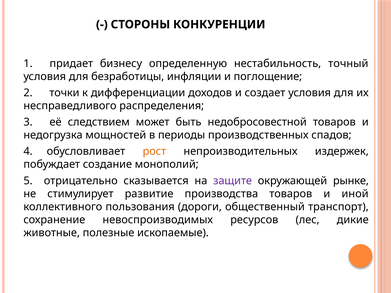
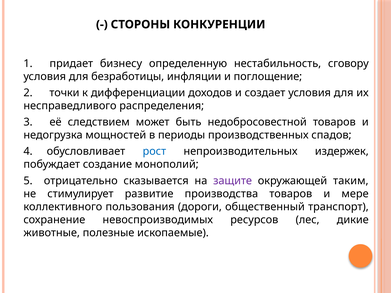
точный: точный -> сговору (348, 63)
рост colour: orange -> blue (154, 152)
рынке: рынке -> таким (351, 181)
иной: иной -> мере (355, 194)
